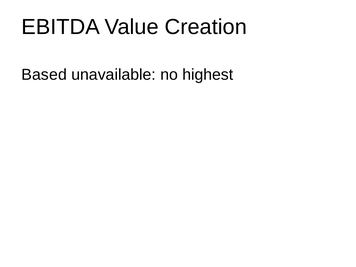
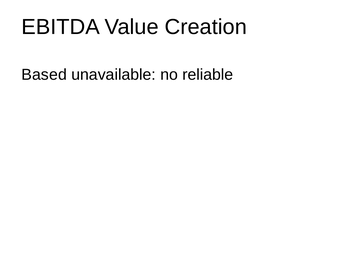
highest: highest -> reliable (208, 75)
